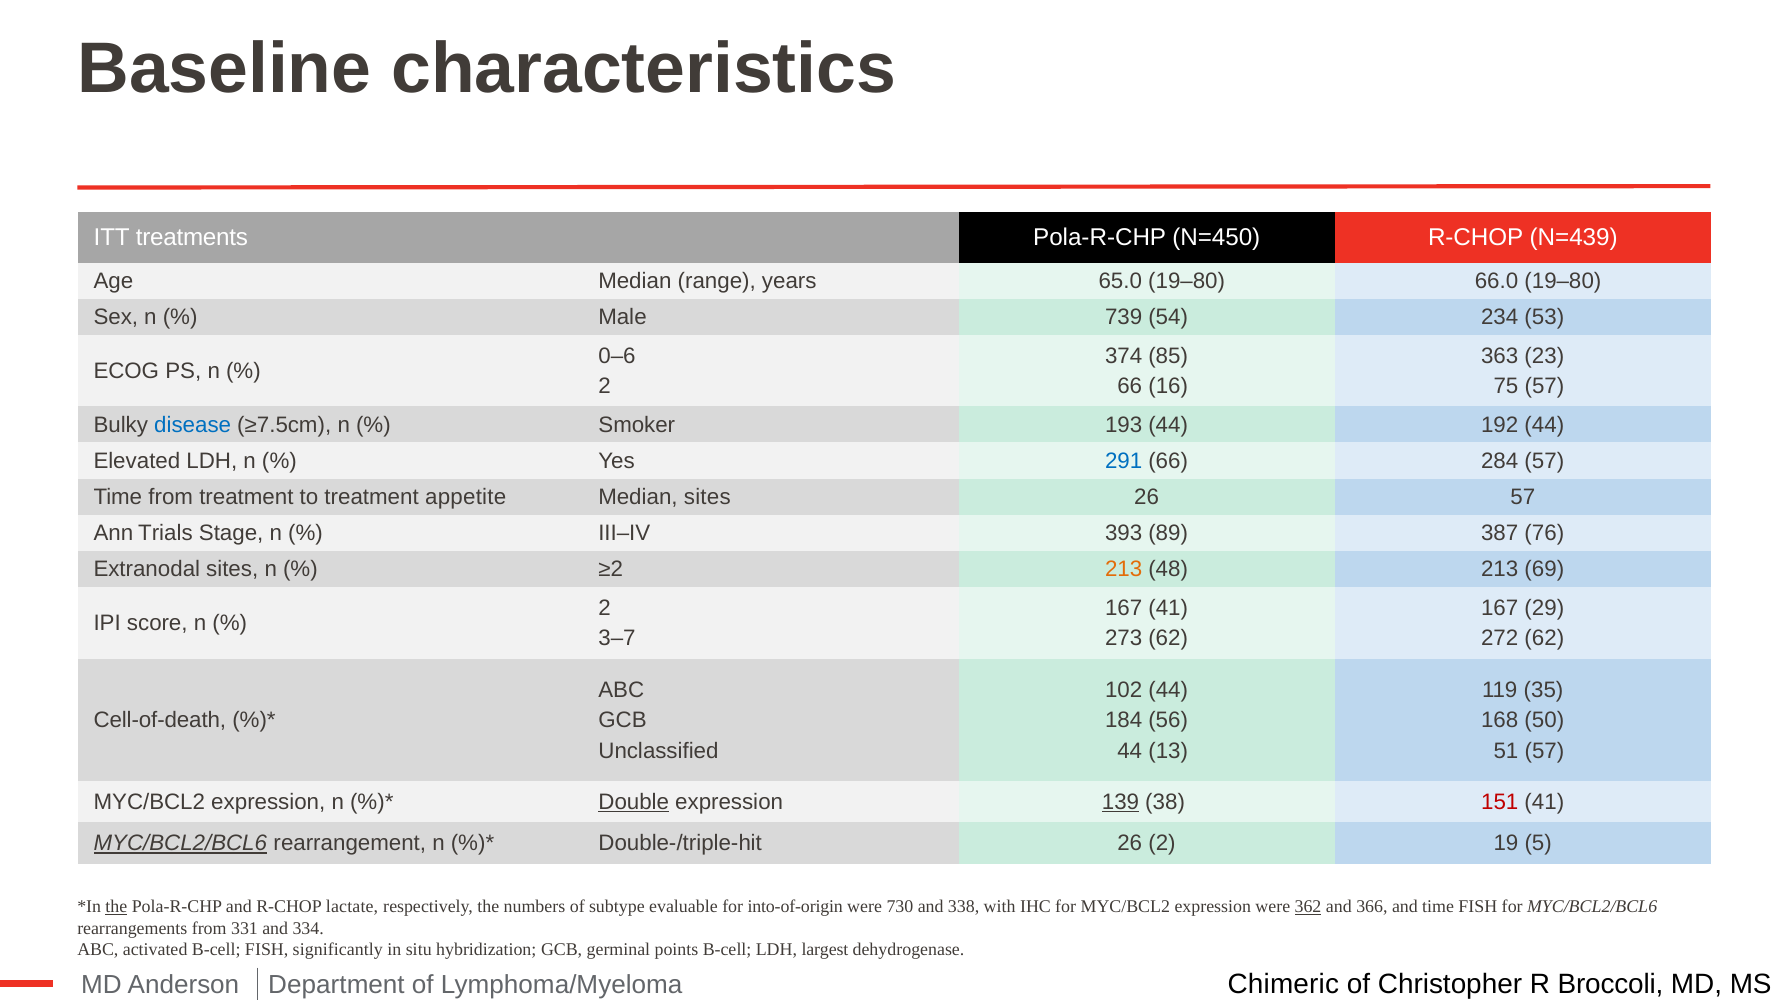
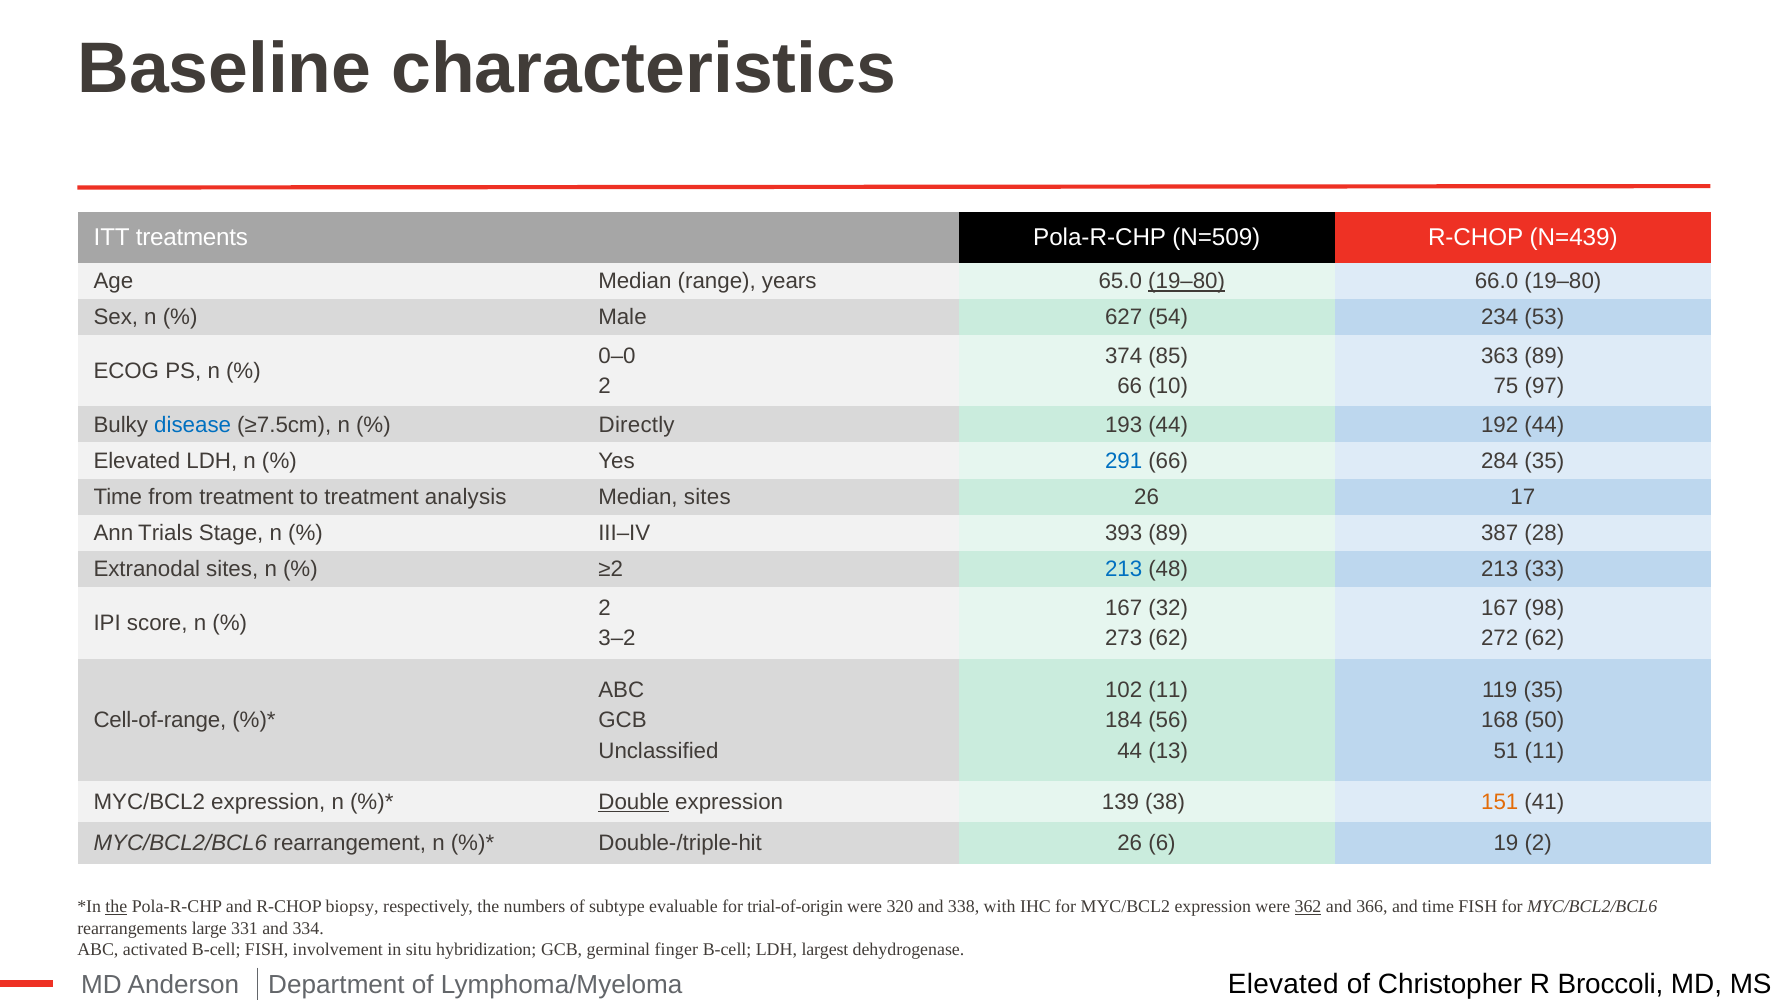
N=450: N=450 -> N=509 (1216, 238)
19–80 underline: none -> present (1187, 281)
739: 739 -> 627 (1124, 317)
0–6: 0–6 -> 0–0 (617, 356)
363 23: 23 -> 89 (1544, 356)
16: 16 -> 10 (1168, 386)
75 57: 57 -> 97 (1544, 386)
Smoker: Smoker -> Directly (637, 425)
284 57: 57 -> 35 (1544, 461)
appetite: appetite -> analysis (466, 497)
26 57: 57 -> 17 (1523, 497)
76: 76 -> 28 (1544, 533)
213 colour: orange -> blue (1124, 569)
69: 69 -> 33 (1544, 569)
167 41: 41 -> 32 (1168, 608)
29: 29 -> 98 (1544, 608)
3–7: 3–7 -> 3–2 (617, 638)
102 44: 44 -> 11 (1168, 690)
Cell-of-death: Cell-of-death -> Cell-of-range (160, 720)
51 57: 57 -> 11 (1544, 751)
139 underline: present -> none (1121, 802)
151 colour: red -> orange (1500, 802)
MYC/BCL2/BCL6 underline: present -> none (180, 843)
26 2: 2 -> 6 (1162, 843)
19 5: 5 -> 2 (1538, 843)
lactate: lactate -> biopsy (352, 907)
into-of-origin: into-of-origin -> trial-of-origin (795, 907)
730: 730 -> 320 (900, 907)
rearrangements from: from -> large (209, 928)
significantly: significantly -> involvement (338, 950)
points: points -> finger (676, 950)
Chimeric: Chimeric -> Elevated (1283, 984)
